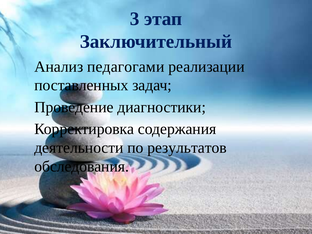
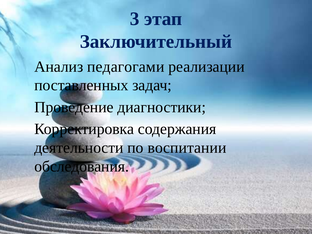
результатов: результатов -> воспитании (187, 148)
